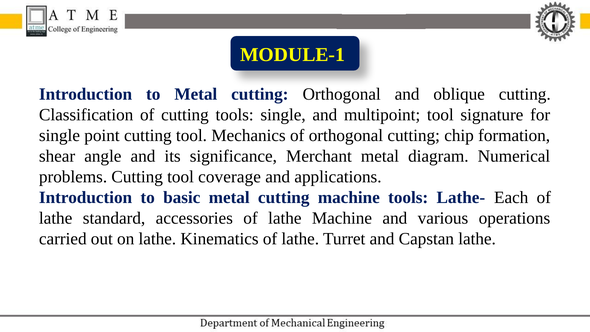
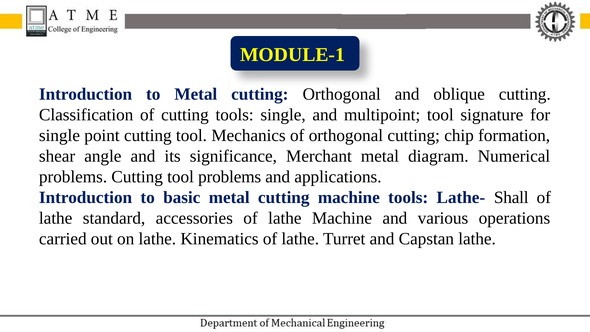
tool coverage: coverage -> problems (230, 177)
Each: Each -> Shall (511, 197)
